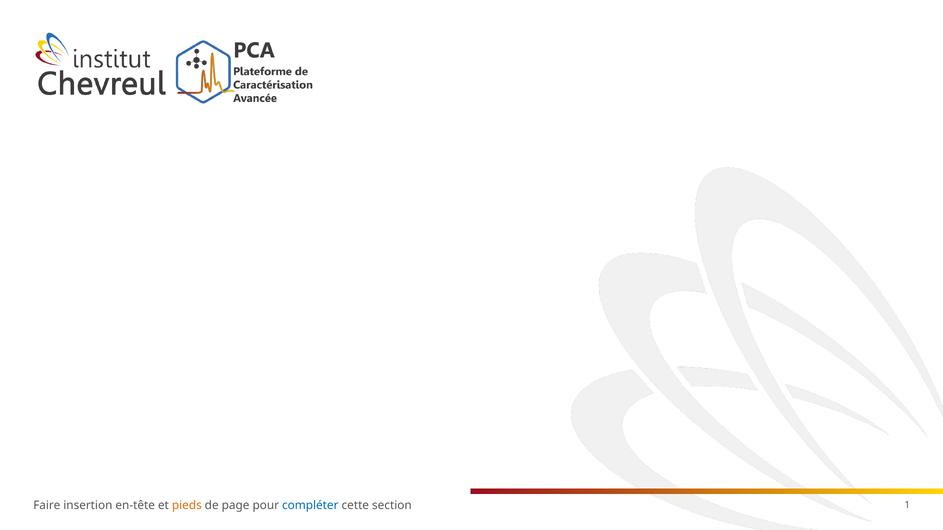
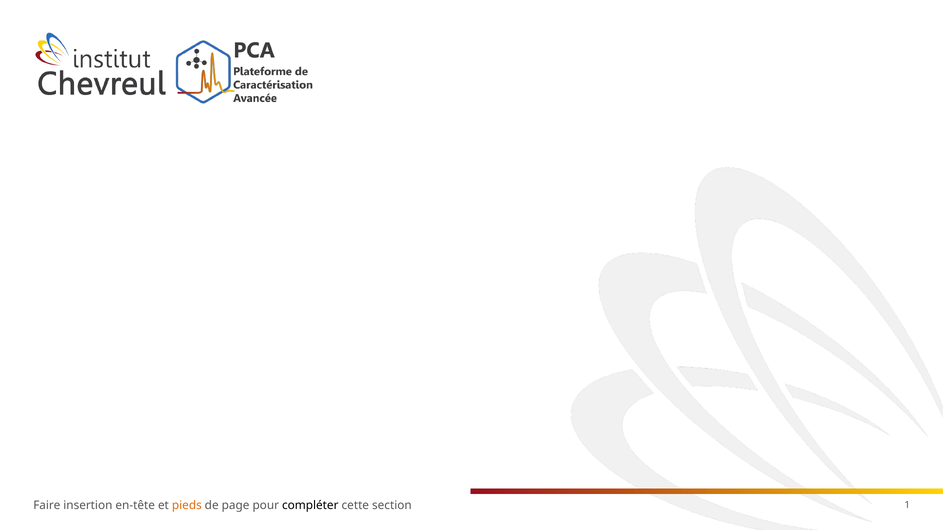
compléter colour: blue -> black (310, 506)
